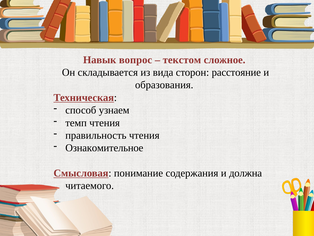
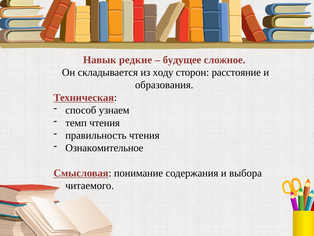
вопрос: вопрос -> редкие (136, 60)
текстом: текстом -> будущее (182, 60)
вида: вида -> ходу (163, 72)
должна: должна -> выбора (245, 173)
